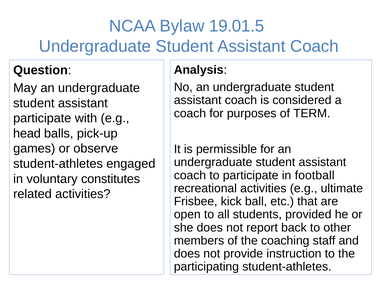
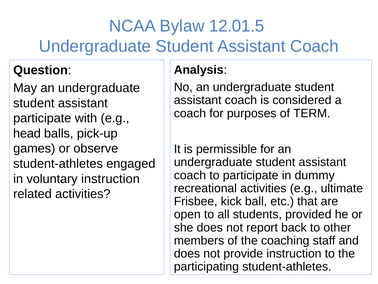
19.01.5: 19.01.5 -> 12.01.5 (237, 26)
football: football -> dummy (315, 175)
voluntary constitutes: constitutes -> instruction (110, 179)
